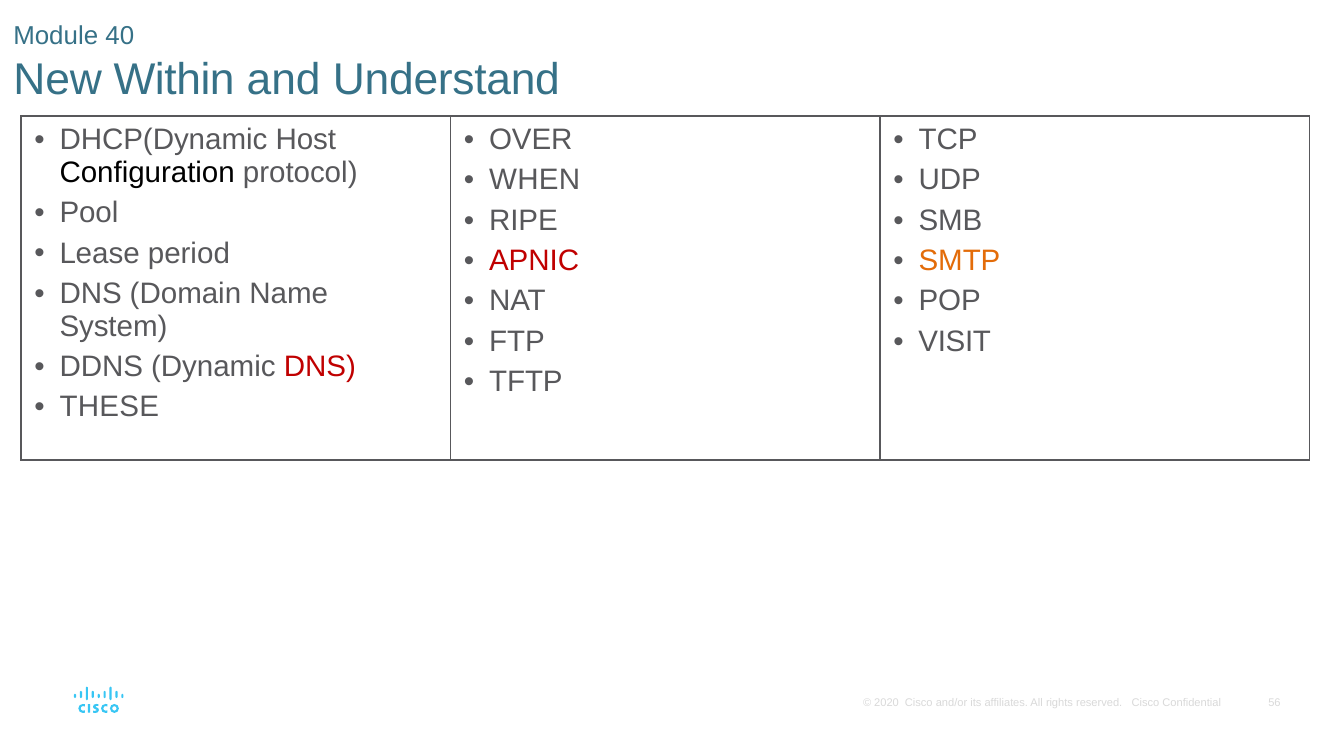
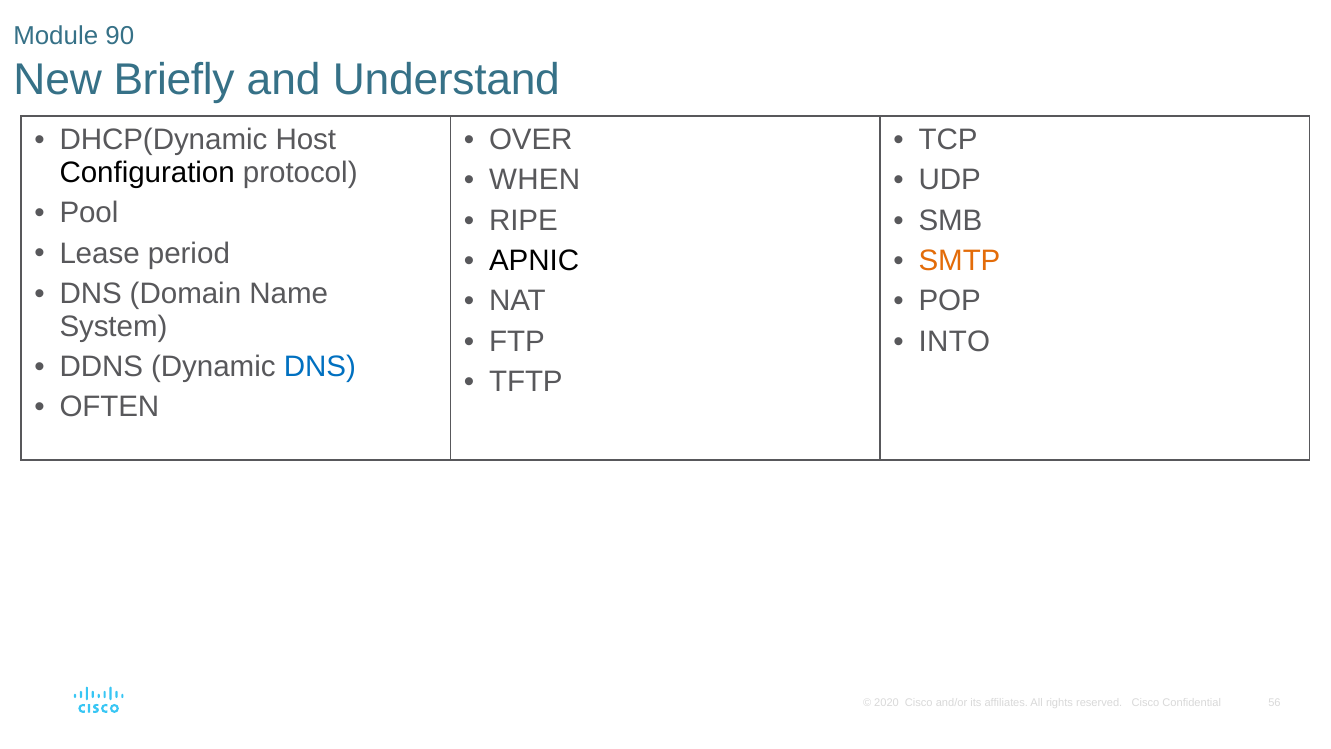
40: 40 -> 90 (120, 36)
Within: Within -> Briefly (174, 80)
APNIC colour: red -> black (534, 261)
VISIT: VISIT -> INTO (954, 341)
DNS colour: red -> blue (320, 367)
THESE: THESE -> OFTEN (109, 407)
